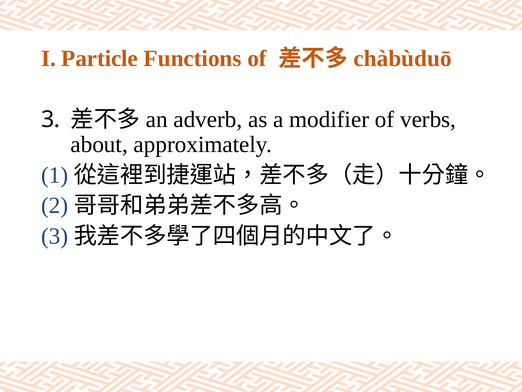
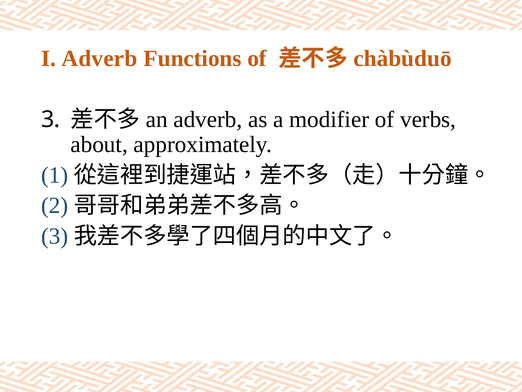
I Particle: Particle -> Adverb (99, 59)
